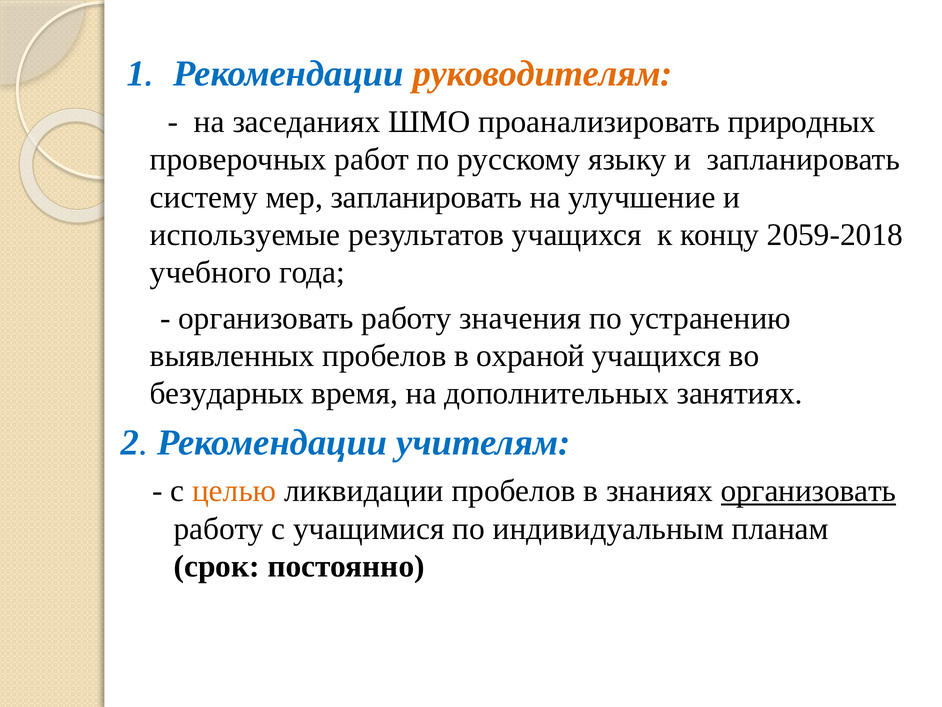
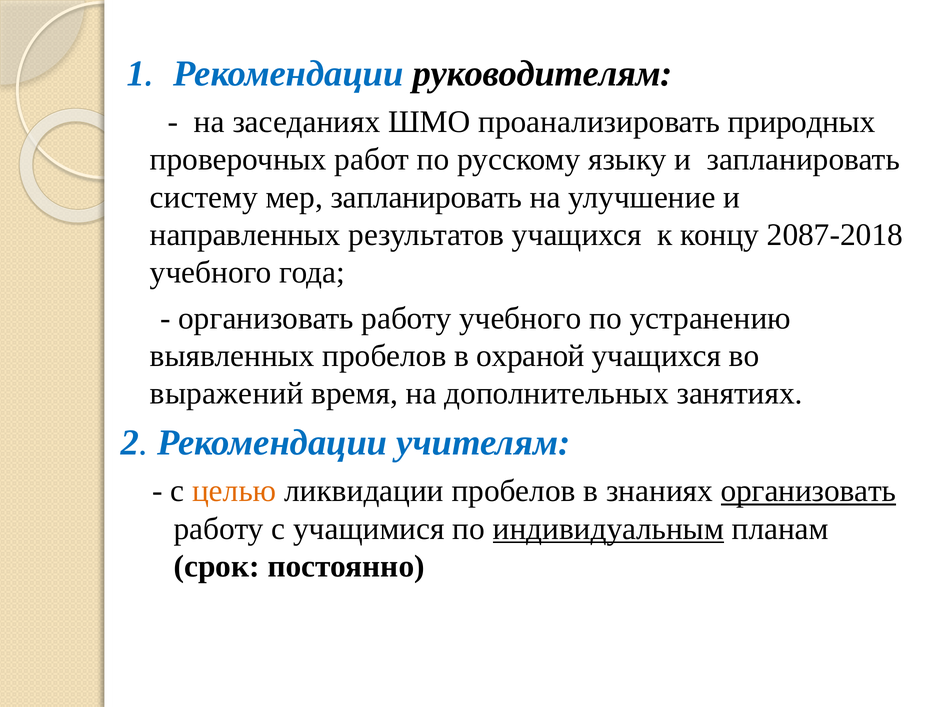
руководителям colour: orange -> black (543, 73)
используемые: используемые -> направленных (245, 235)
2059-2018: 2059-2018 -> 2087-2018 (835, 235)
работу значения: значения -> учебного (520, 318)
безударных: безударных -> выражений (227, 393)
индивидуальным underline: none -> present (608, 528)
